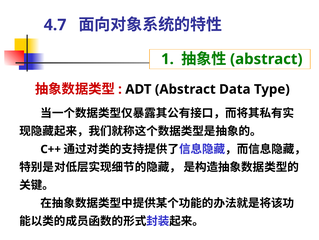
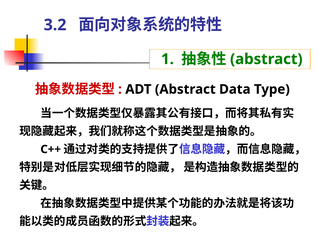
4.7: 4.7 -> 3.2 (55, 25)
